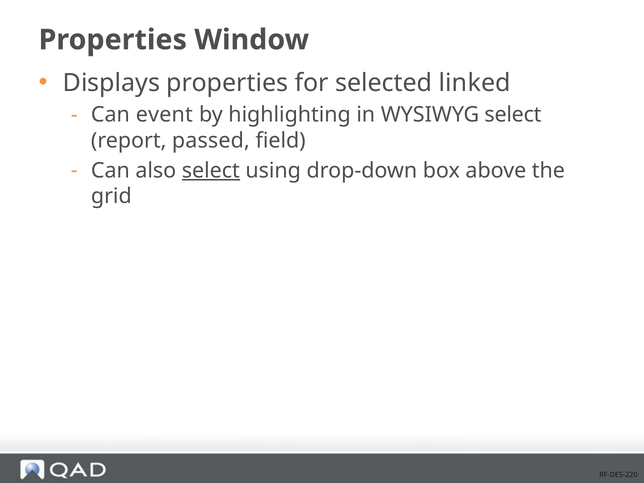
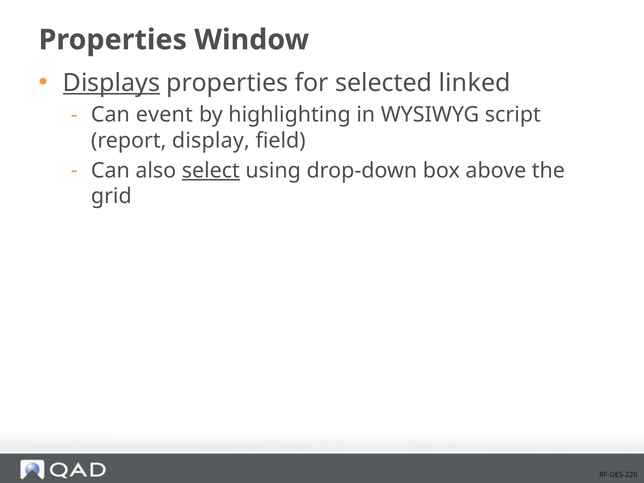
Displays underline: none -> present (111, 83)
WYSIWYG select: select -> script (513, 115)
passed: passed -> display (211, 141)
